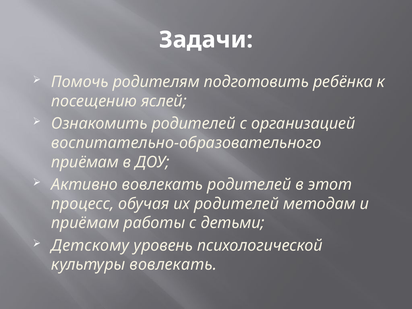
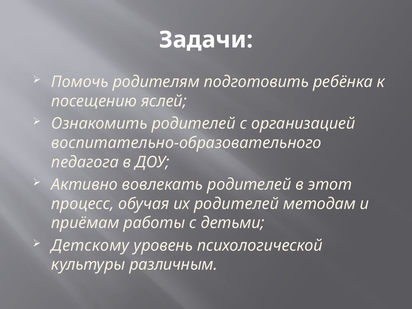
приёмам: приёмам -> педагога (85, 162)
культуры вовлекать: вовлекать -> различным (173, 265)
